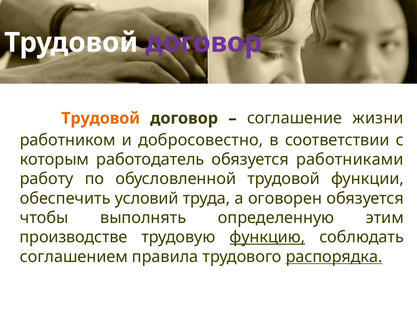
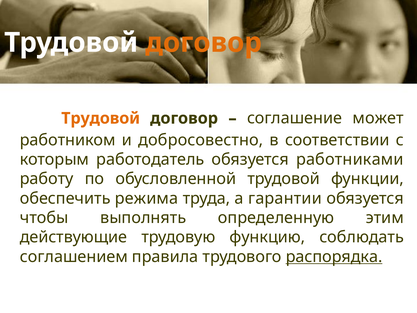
договор colour: purple -> orange (204, 43)
жизни: жизни -> может (378, 118)
условий: условий -> режима (147, 198)
оговорен: оговорен -> гарантии (285, 198)
производстве: производстве -> действующие (74, 237)
функцию underline: present -> none (267, 237)
